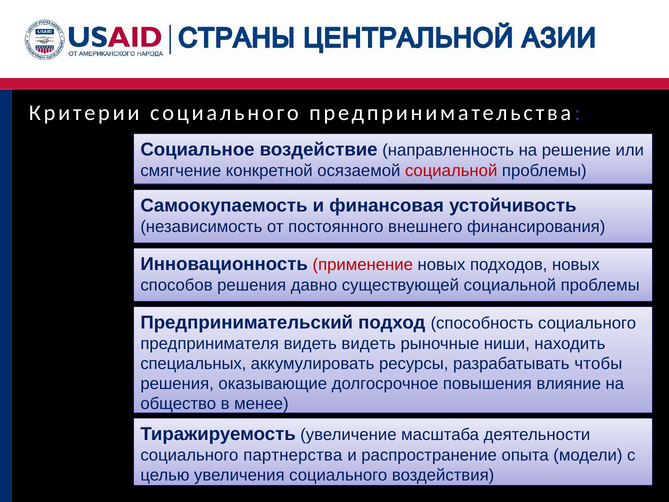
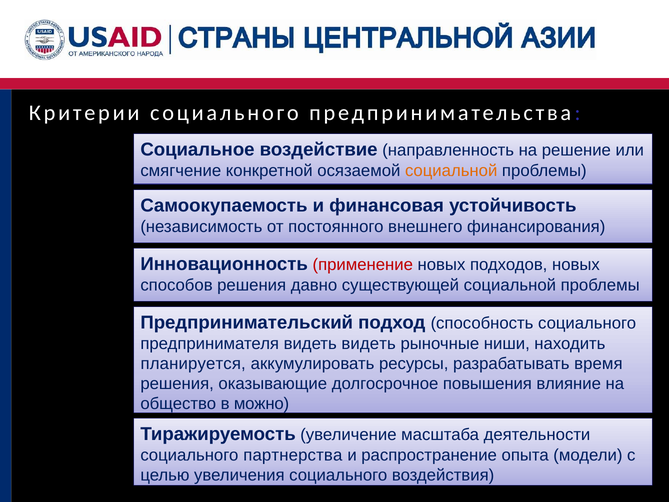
социальной colour: red -> orange (451, 171)
специальных: специальных -> планируется (193, 363)
чтобы: чтобы -> время (598, 363)
менее: менее -> можно (262, 404)
